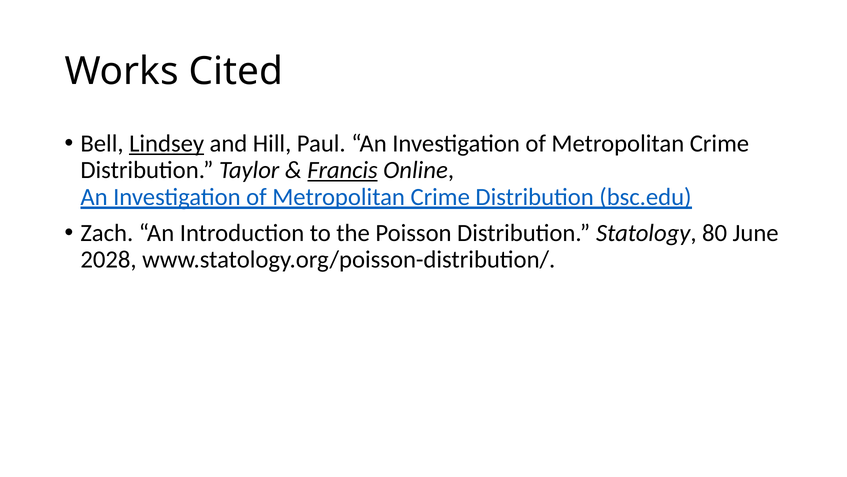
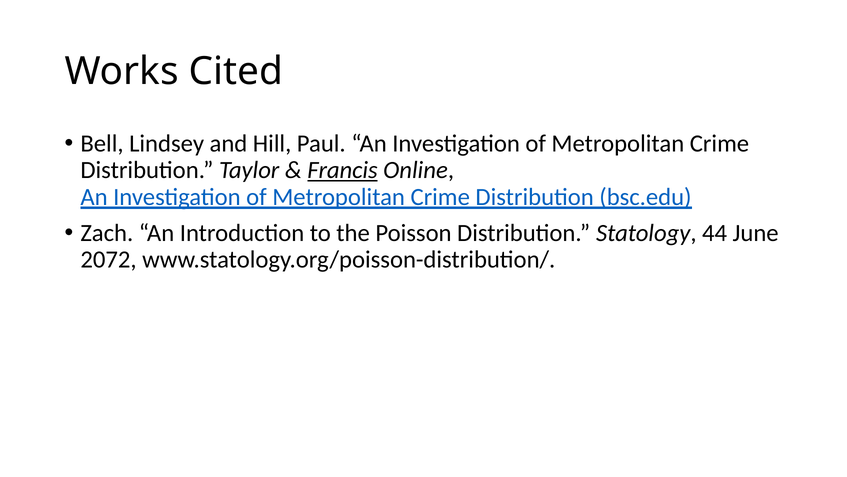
Lindsey underline: present -> none (167, 143)
80: 80 -> 44 (715, 233)
2028: 2028 -> 2072 (109, 259)
